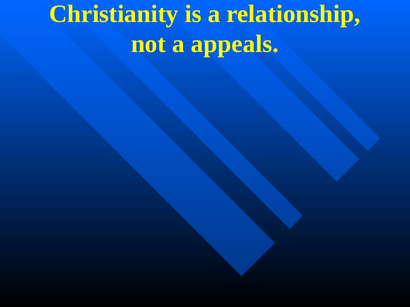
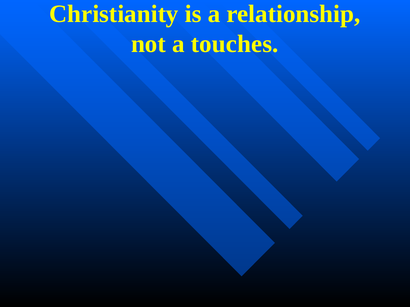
appeals: appeals -> touches (235, 44)
